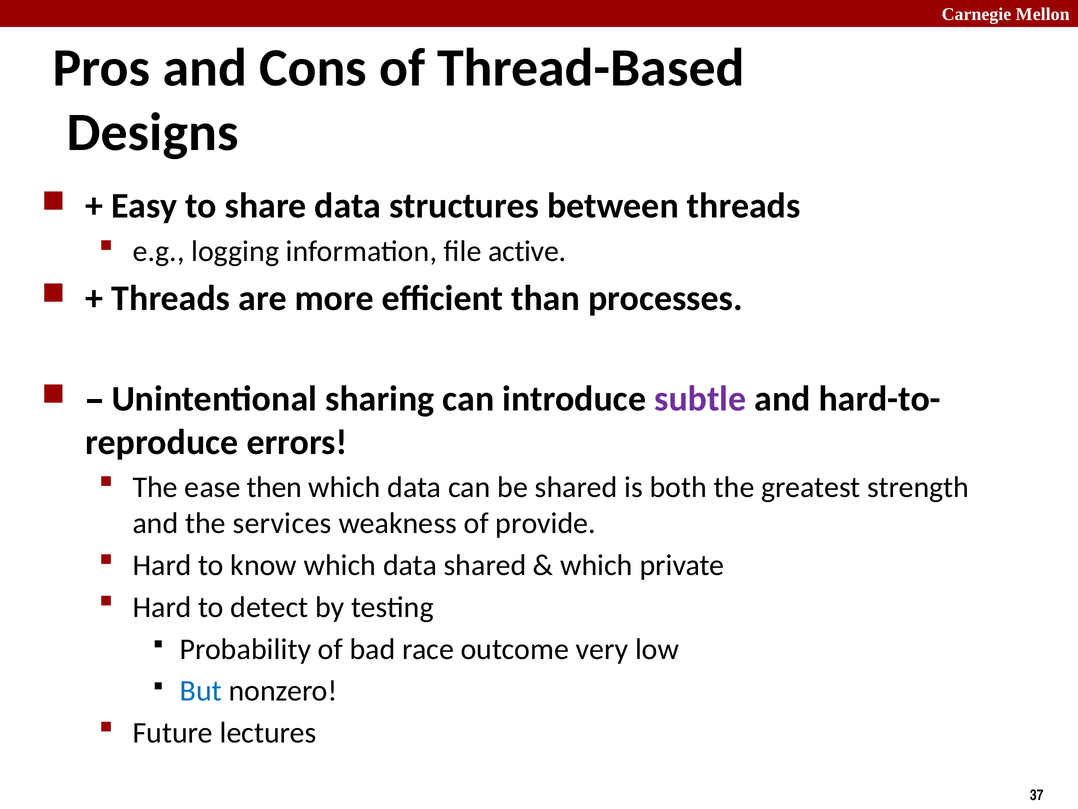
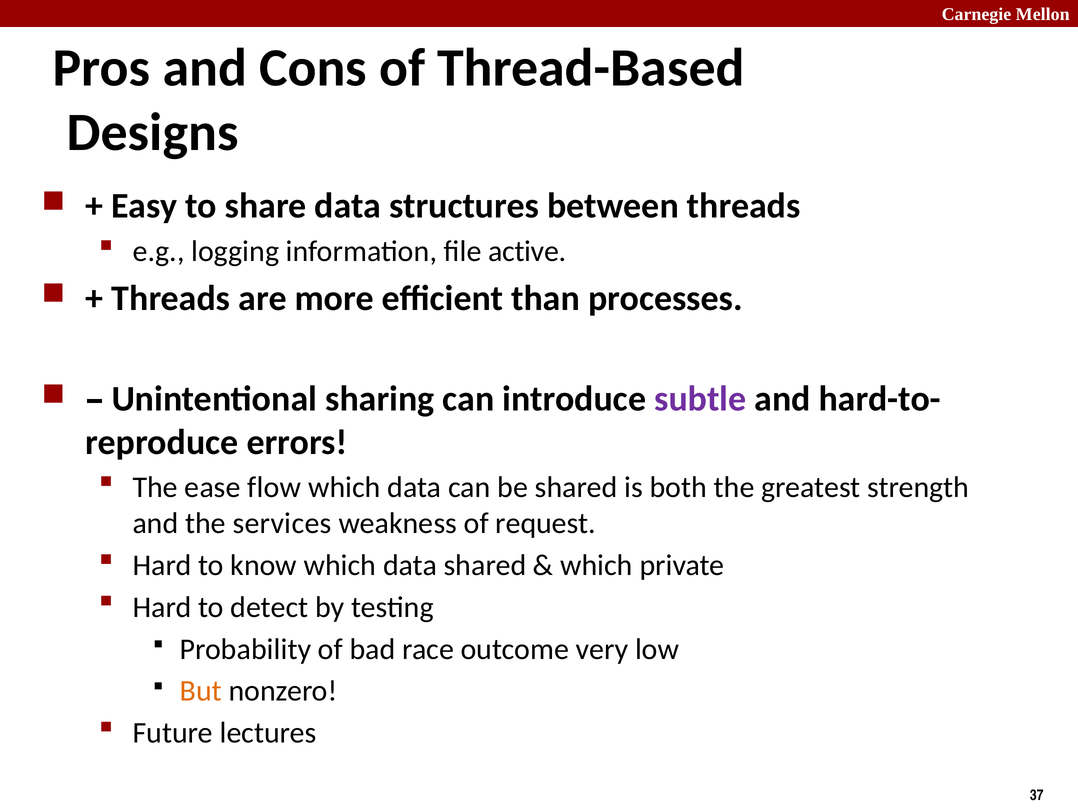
then: then -> flow (274, 487)
provide: provide -> request (546, 523)
But colour: blue -> orange (201, 691)
